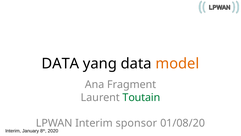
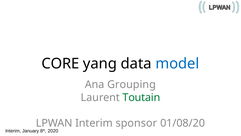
DATA: DATA -> CORE (60, 64)
model colour: orange -> blue (177, 64)
Fragment: Fragment -> Grouping (132, 84)
